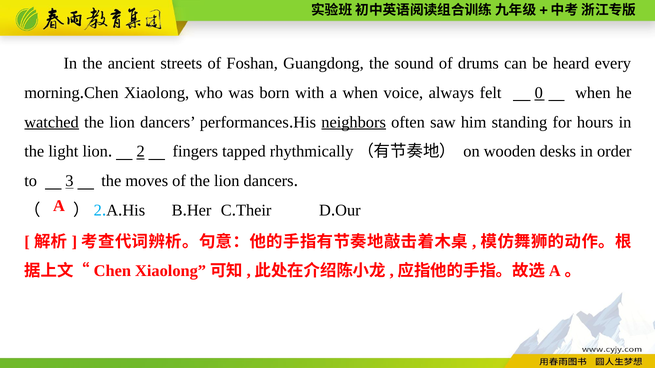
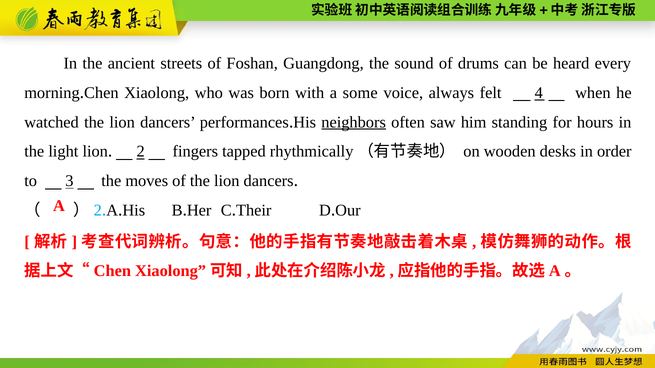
a when: when -> some (360, 93)
0: 0 -> 4 (539, 93)
watched underline: present -> none (52, 122)
